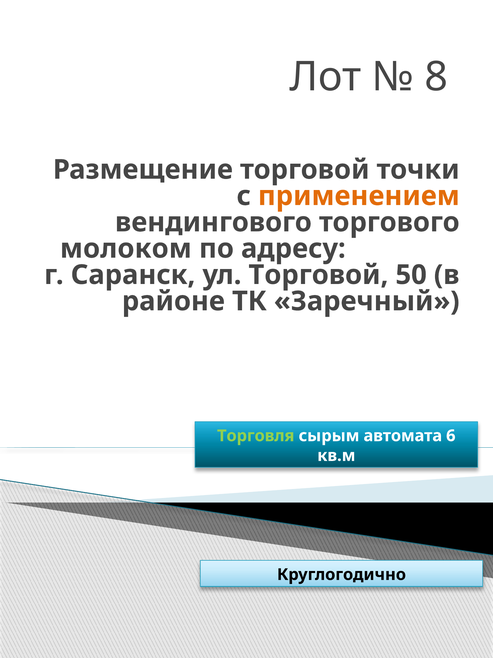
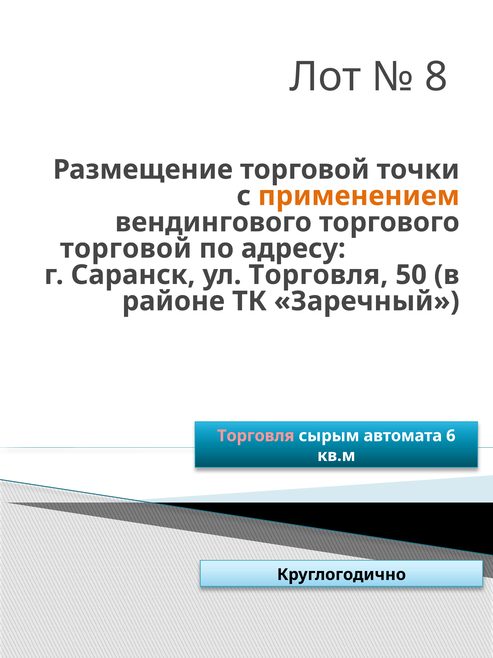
молоком: молоком -> торговой (126, 248)
ул Торговой: Торговой -> Торговля (318, 275)
Торговля colour: light green -> pink (256, 435)
